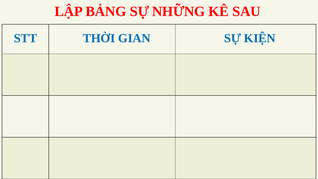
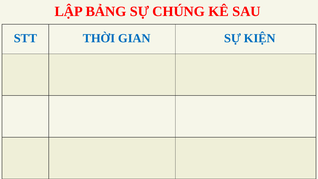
NHỮNG: NHỮNG -> CHÚNG (179, 12)
